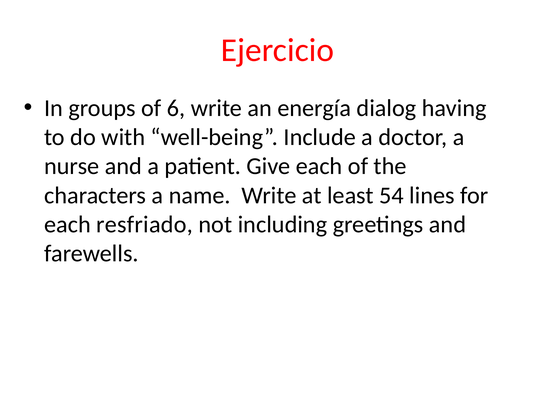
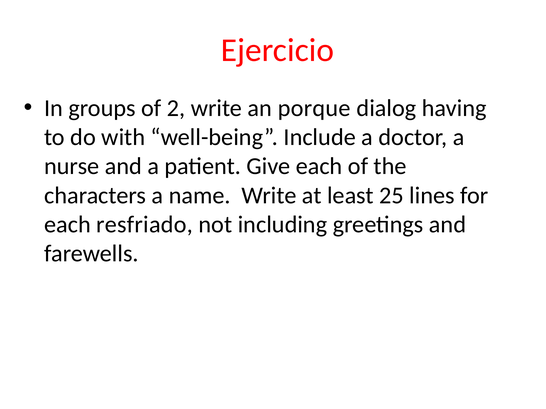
6: 6 -> 2 (176, 108)
energía: energía -> porque (314, 108)
54: 54 -> 25 (391, 196)
